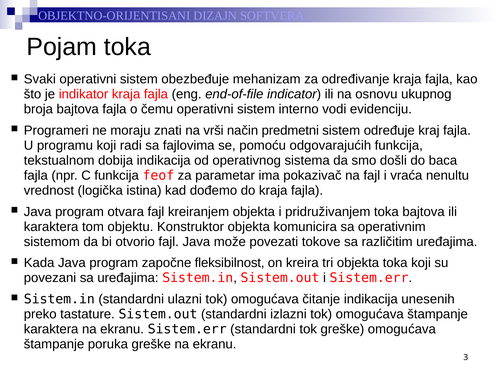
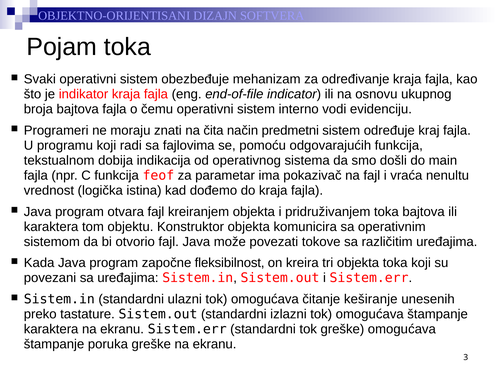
vrši: vrši -> čita (214, 130)
baca: baca -> main (443, 160)
čitanje indikacija: indikacija -> keširanje (371, 299)
